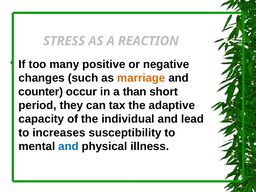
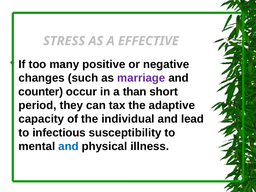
REACTION: REACTION -> EFFECTIVE (148, 41)
marriage colour: orange -> purple (141, 78)
increases: increases -> infectious (59, 133)
